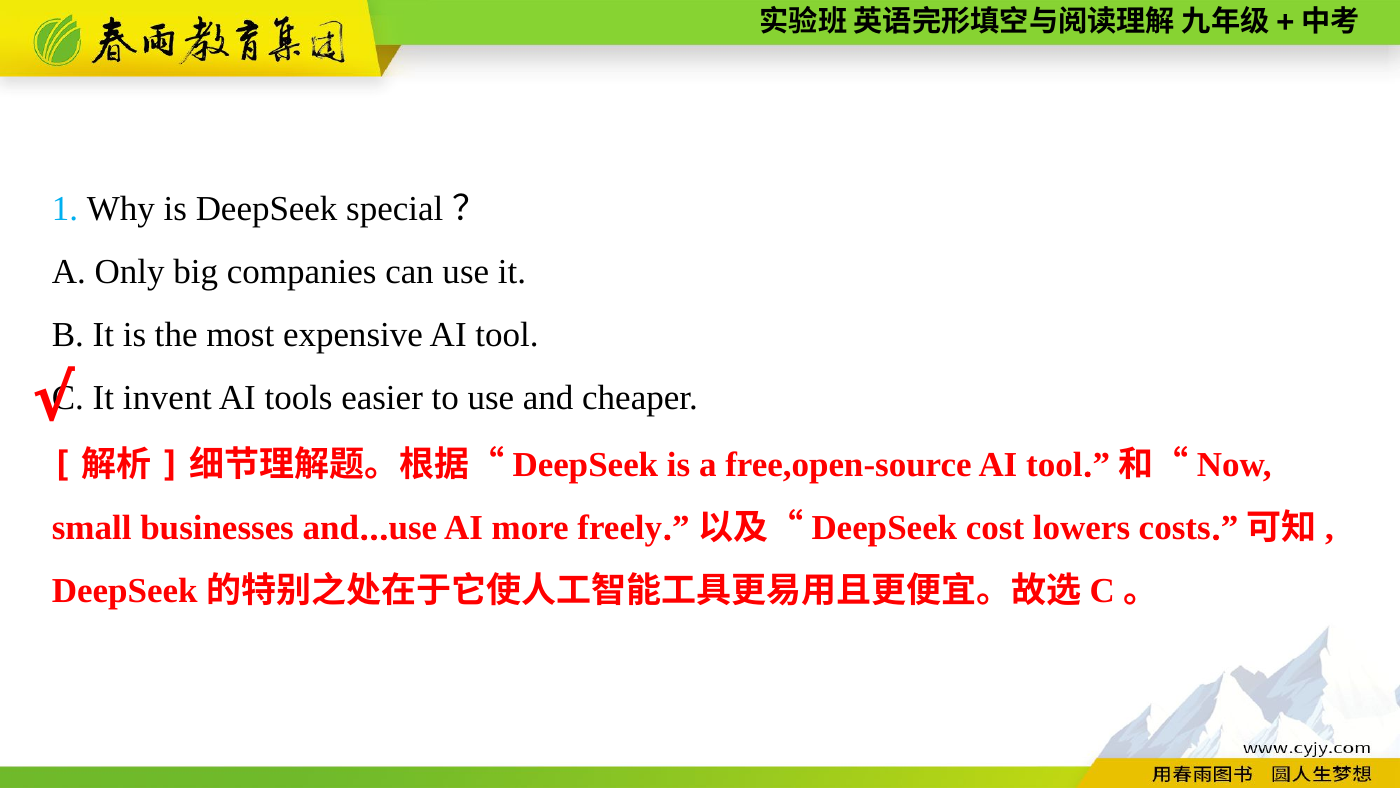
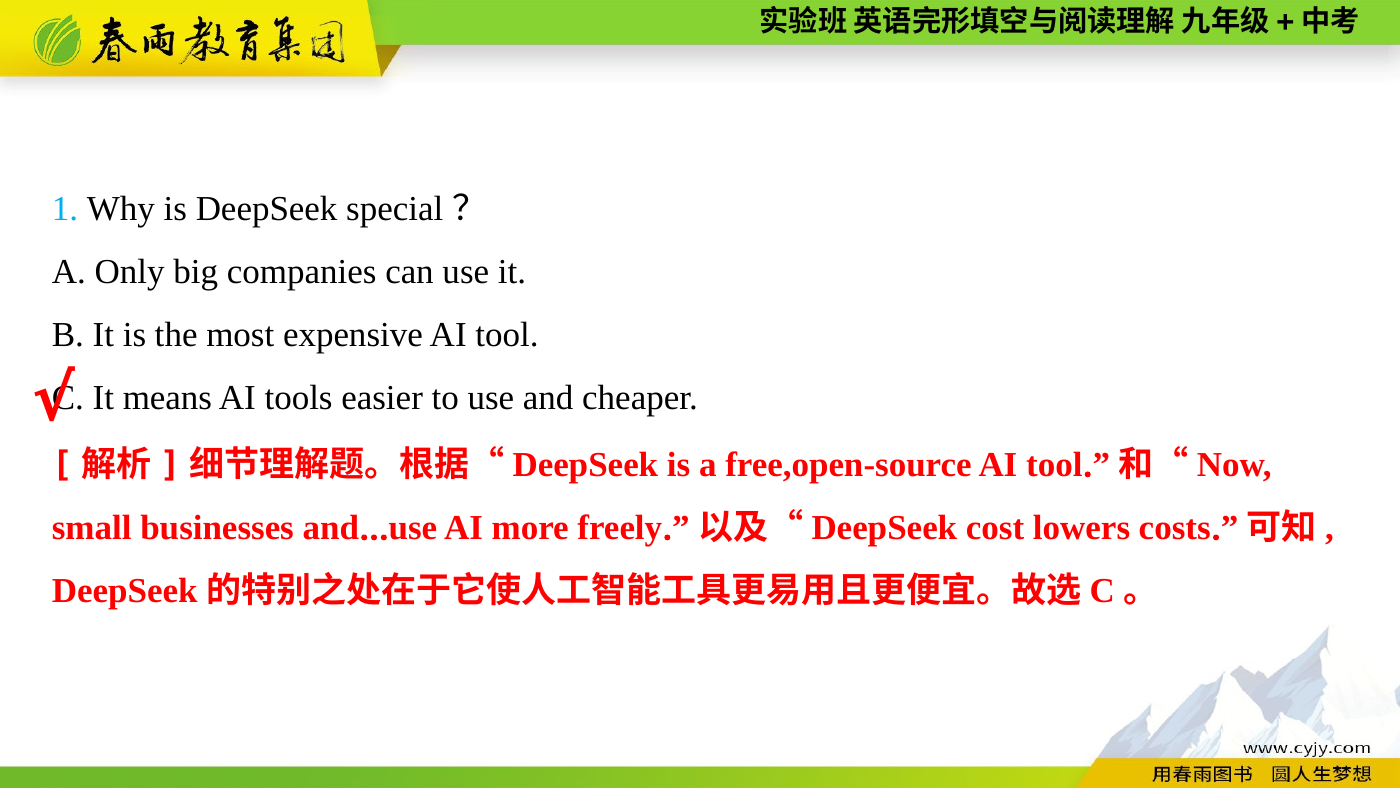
invent: invent -> means (167, 398)
